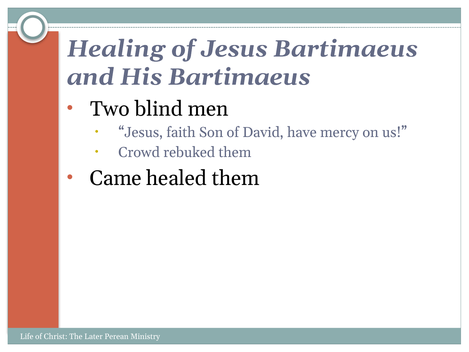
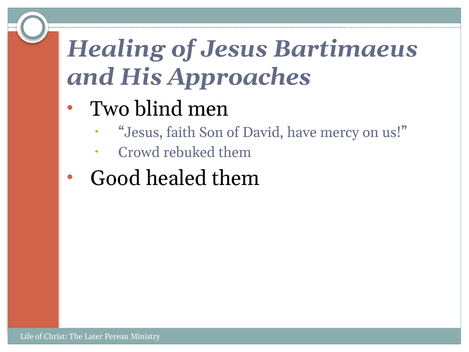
His Bartimaeus: Bartimaeus -> Approaches (239, 77)
Came: Came -> Good (116, 178)
